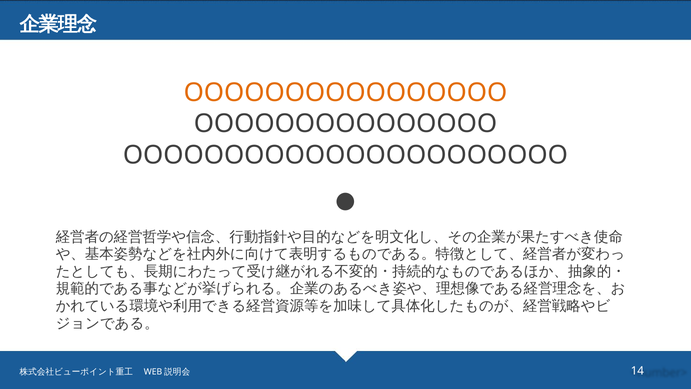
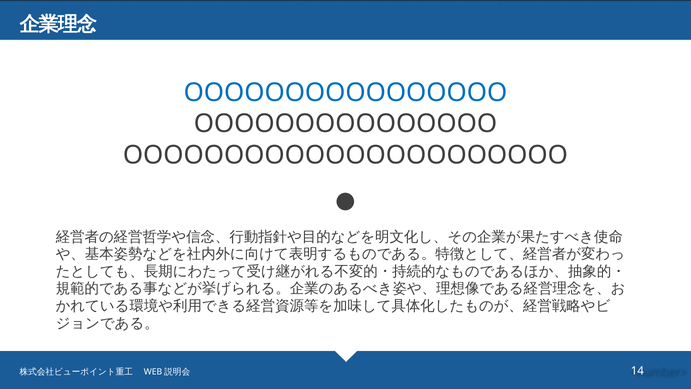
OOOOOOOOOOOOOOOO colour: orange -> blue (345, 93)
